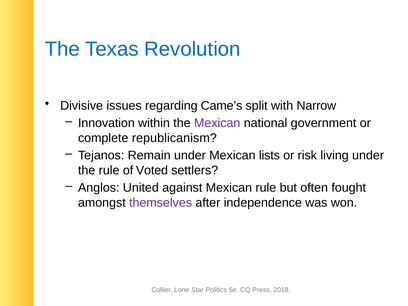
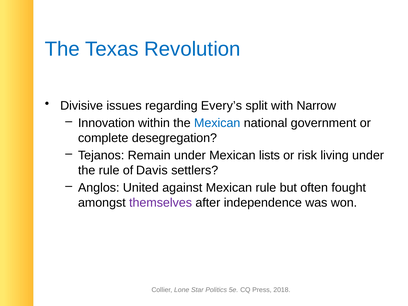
Came’s: Came’s -> Every’s (221, 106)
Mexican colour: purple -> blue (217, 123)
republicanism: republicanism -> desegregation (174, 138)
Voted: Voted -> Davis (152, 170)
